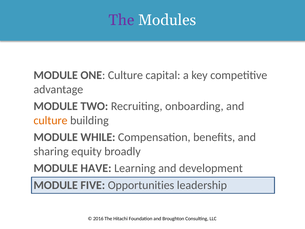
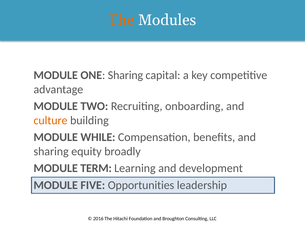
The colour: purple -> orange (122, 20)
ONE Culture: Culture -> Sharing (125, 75)
HAVE: HAVE -> TERM (96, 168)
